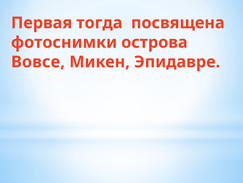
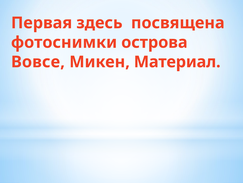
тогда: тогда -> здесь (99, 23)
Эпидавре: Эпидавре -> Материал (177, 62)
